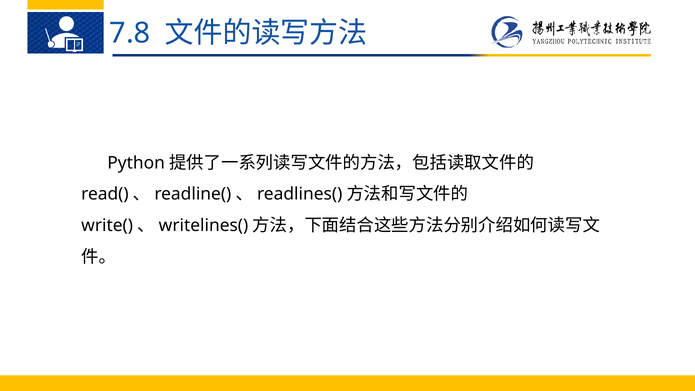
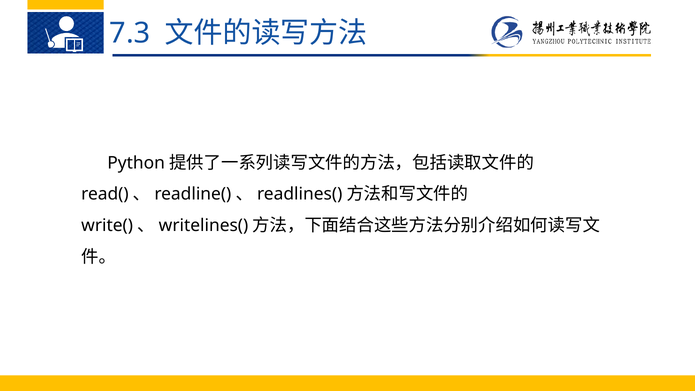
7.8: 7.8 -> 7.3 (130, 33)
